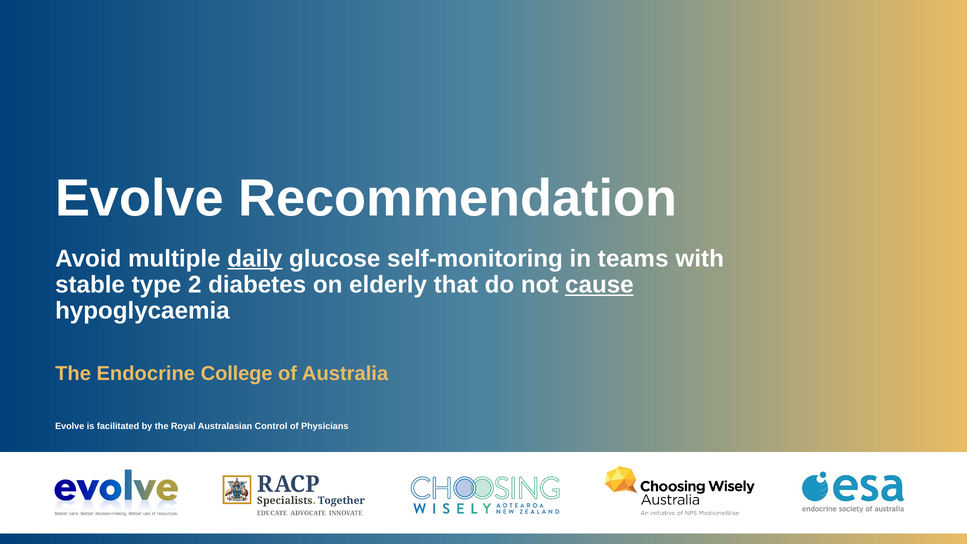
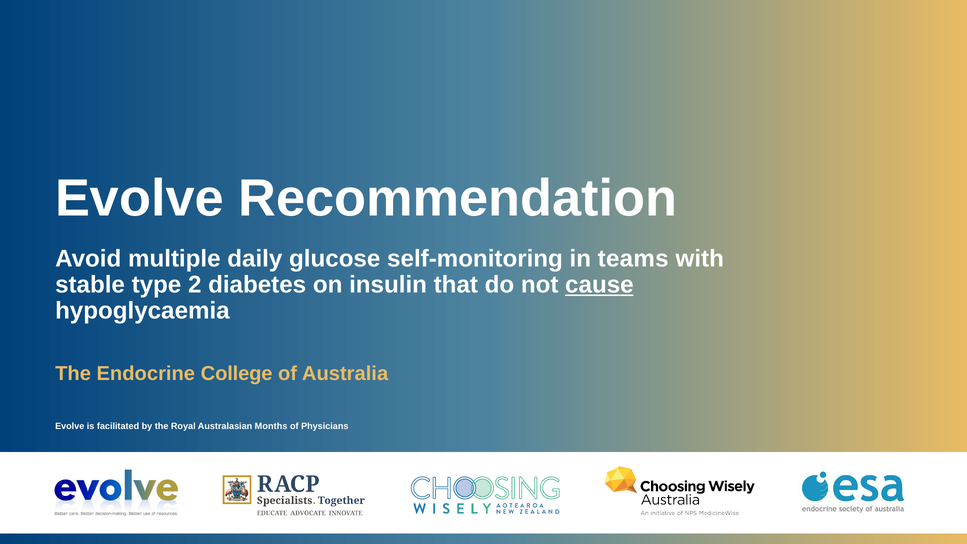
daily underline: present -> none (255, 259)
elderly: elderly -> insulin (388, 285)
Control: Control -> Months (271, 426)
